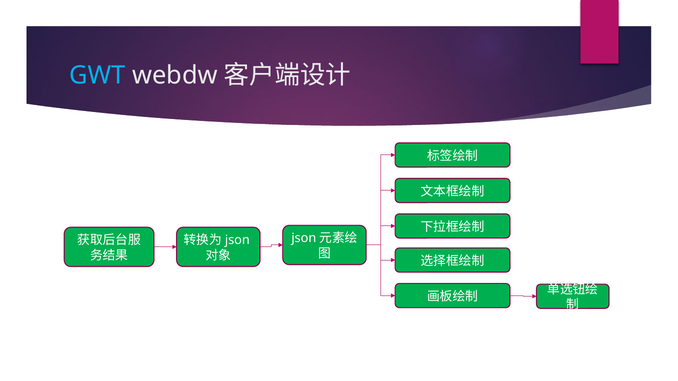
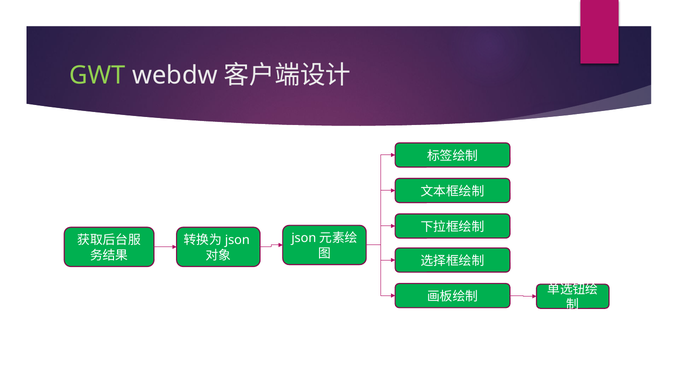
GWT colour: light blue -> light green (97, 76)
